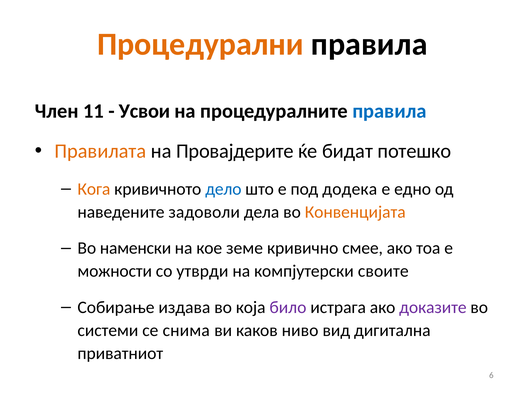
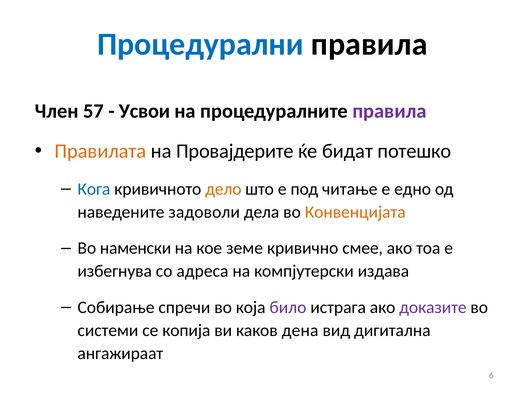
Процедурални colour: orange -> blue (200, 44)
11: 11 -> 57 (93, 111)
правила colour: blue -> purple (389, 111)
Кога colour: orange -> blue (94, 189)
дело colour: blue -> orange (223, 189)
додека: додека -> читање (350, 189)
можности: можности -> избегнува (115, 272)
утврди: утврди -> адреса (202, 272)
своите: своите -> издава (383, 272)
издава: издава -> спречи (184, 308)
снима: снима -> копија (186, 331)
ниво: ниво -> дена (300, 331)
приватниот: приватниот -> ангажираат (120, 354)
